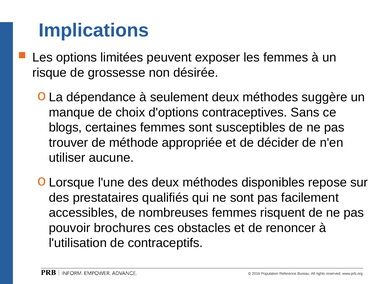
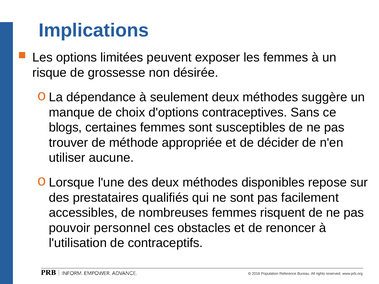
brochures: brochures -> personnel (122, 228)
